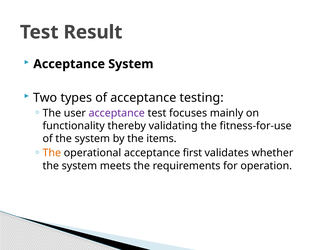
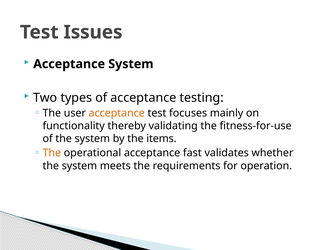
Result: Result -> Issues (93, 32)
acceptance colour: purple -> orange (117, 113)
first: first -> fast (192, 153)
